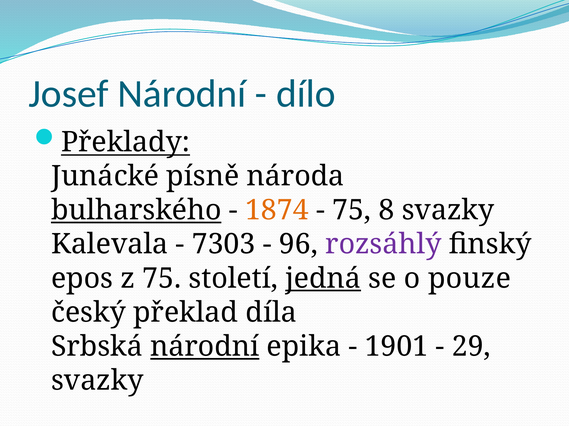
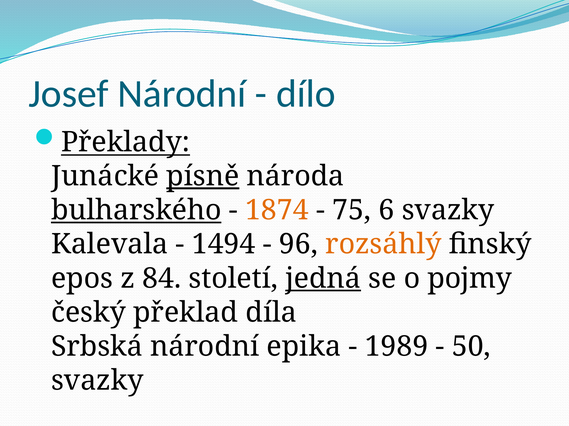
písně underline: none -> present (203, 176)
8: 8 -> 6 (386, 211)
7303: 7303 -> 1494 (224, 245)
rozsáhlý colour: purple -> orange (383, 245)
z 75: 75 -> 84 (162, 279)
pouze: pouze -> pojmy (470, 279)
národní underline: present -> none (205, 347)
1901: 1901 -> 1989 (396, 347)
29: 29 -> 50 (471, 347)
